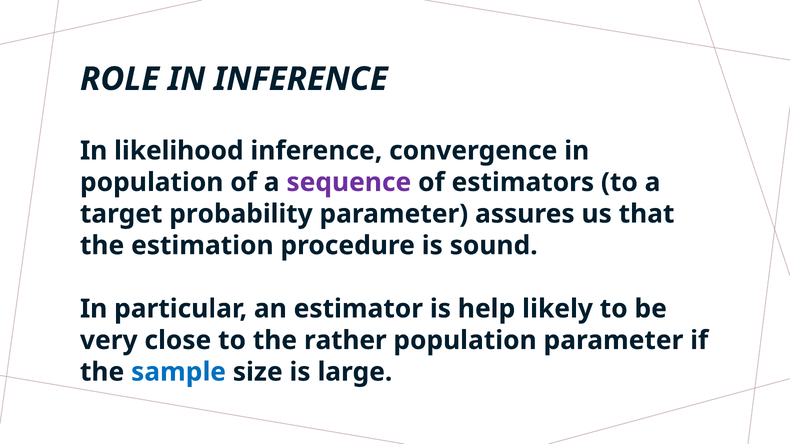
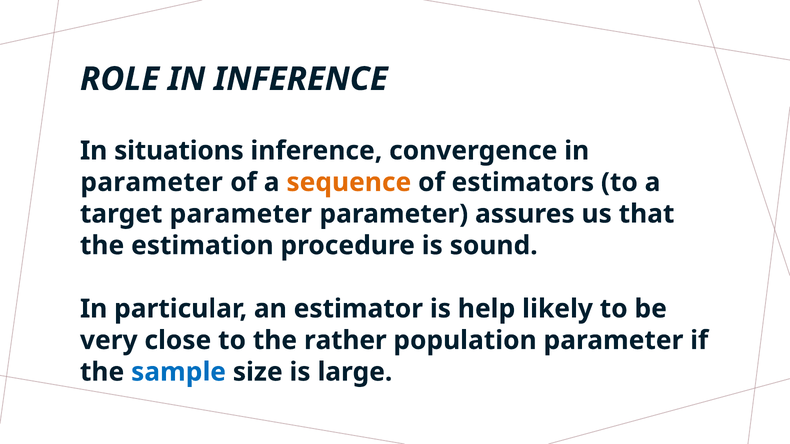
likelihood: likelihood -> situations (179, 151)
population: population -> parameter (152, 182)
sequence colour: purple -> orange (349, 182)
target probability: probability -> parameter (241, 214)
